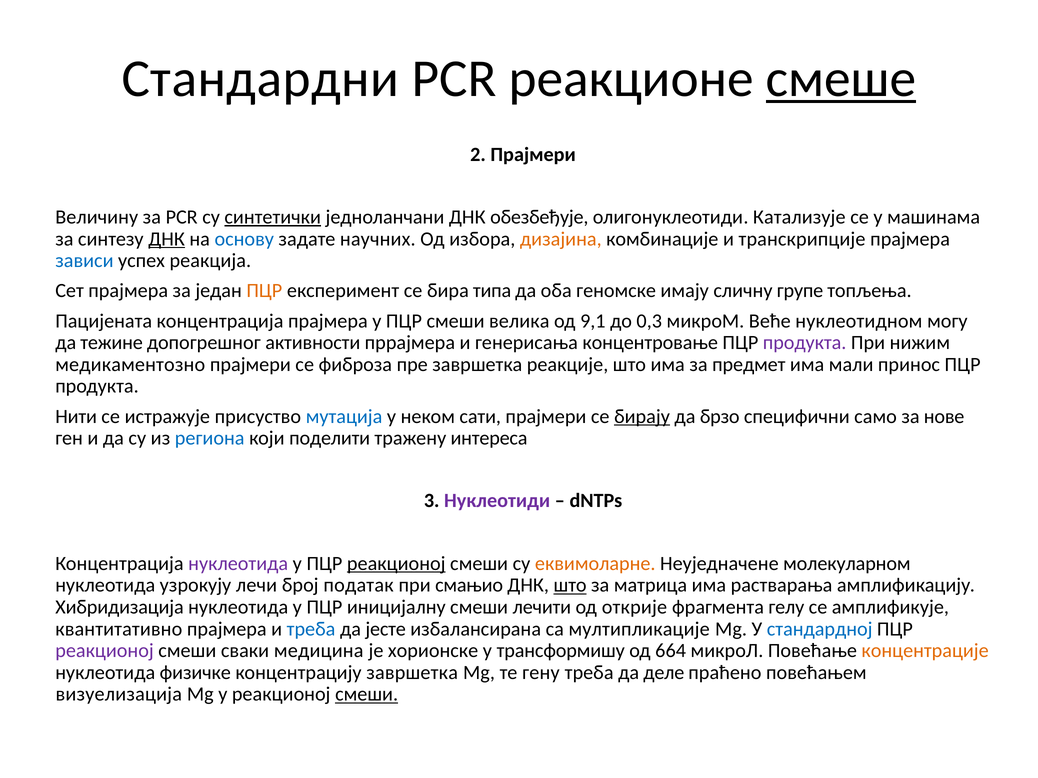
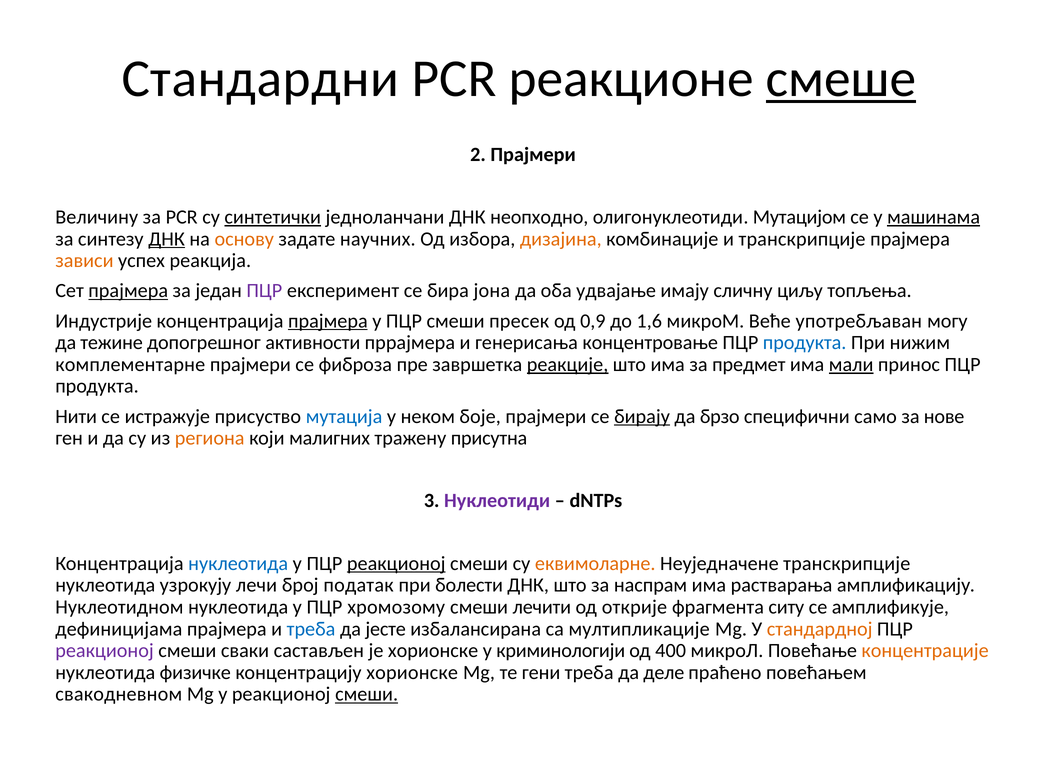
обезбеђује: обезбеђује -> неопходно (539, 217)
Катализује: Катализује -> Мутацијом (799, 217)
машинама underline: none -> present (934, 217)
основу colour: blue -> orange (244, 239)
зависи colour: blue -> orange (84, 261)
прајмера underline: none -> present (128, 291)
ПЦР colour: orange -> purple (264, 291)
типа: типа -> јона (492, 291)
геномске: геномске -> удвајање (616, 291)
групе: групе -> циљу (800, 291)
Пацијената: Пацијената -> Индустрије (104, 321)
прајмера underline: none -> present (328, 321)
велика: велика -> пресек (519, 321)
9,1: 9,1 -> 0,9 (593, 321)
0,3: 0,3 -> 1,6 (649, 321)
нуклеотидном: нуклеотидном -> употребљаван (859, 321)
продукта colour: purple -> blue (805, 343)
медикаментозно: медикаментозно -> комплементарне (130, 365)
реакције underline: none -> present (568, 365)
мали underline: none -> present (851, 365)
сати: сати -> боје (480, 417)
региона colour: blue -> orange (210, 438)
поделити: поделити -> малигних (330, 438)
интереса: интереса -> присутна (489, 438)
нуклеотида colour: purple -> blue (238, 564)
Неуједначене молекуларном: молекуларном -> транскрипције (847, 564)
смањио: смањио -> болести (469, 586)
што underline: present -> none (570, 586)
матрица: матрица -> наспрам (651, 586)
Хибридизација: Хибридизација -> Нуклеотидном (119, 607)
иницијалну: иницијалну -> хромозому (396, 607)
гелу: гелу -> ситу (786, 607)
квантитативно: квантитативно -> дефиницијама (119, 629)
стандардној colour: blue -> orange (820, 629)
медицина: медицина -> састављен (319, 651)
трансформишу: трансформишу -> криминологији (561, 651)
664: 664 -> 400 (671, 651)
концентрацију завршетка: завршетка -> хорионске (412, 673)
гену: гену -> гени (541, 673)
визуелизација: визуелизација -> свакодневном (119, 695)
